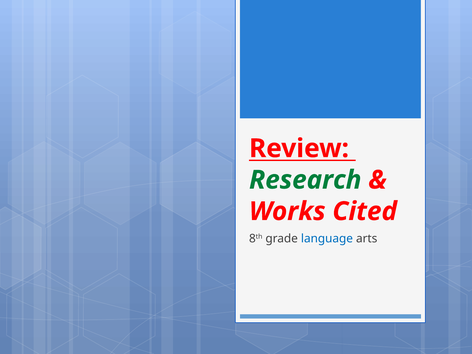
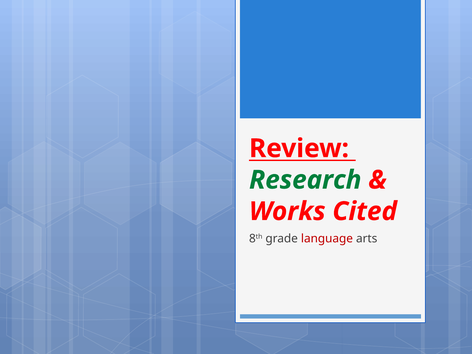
language colour: blue -> red (327, 238)
